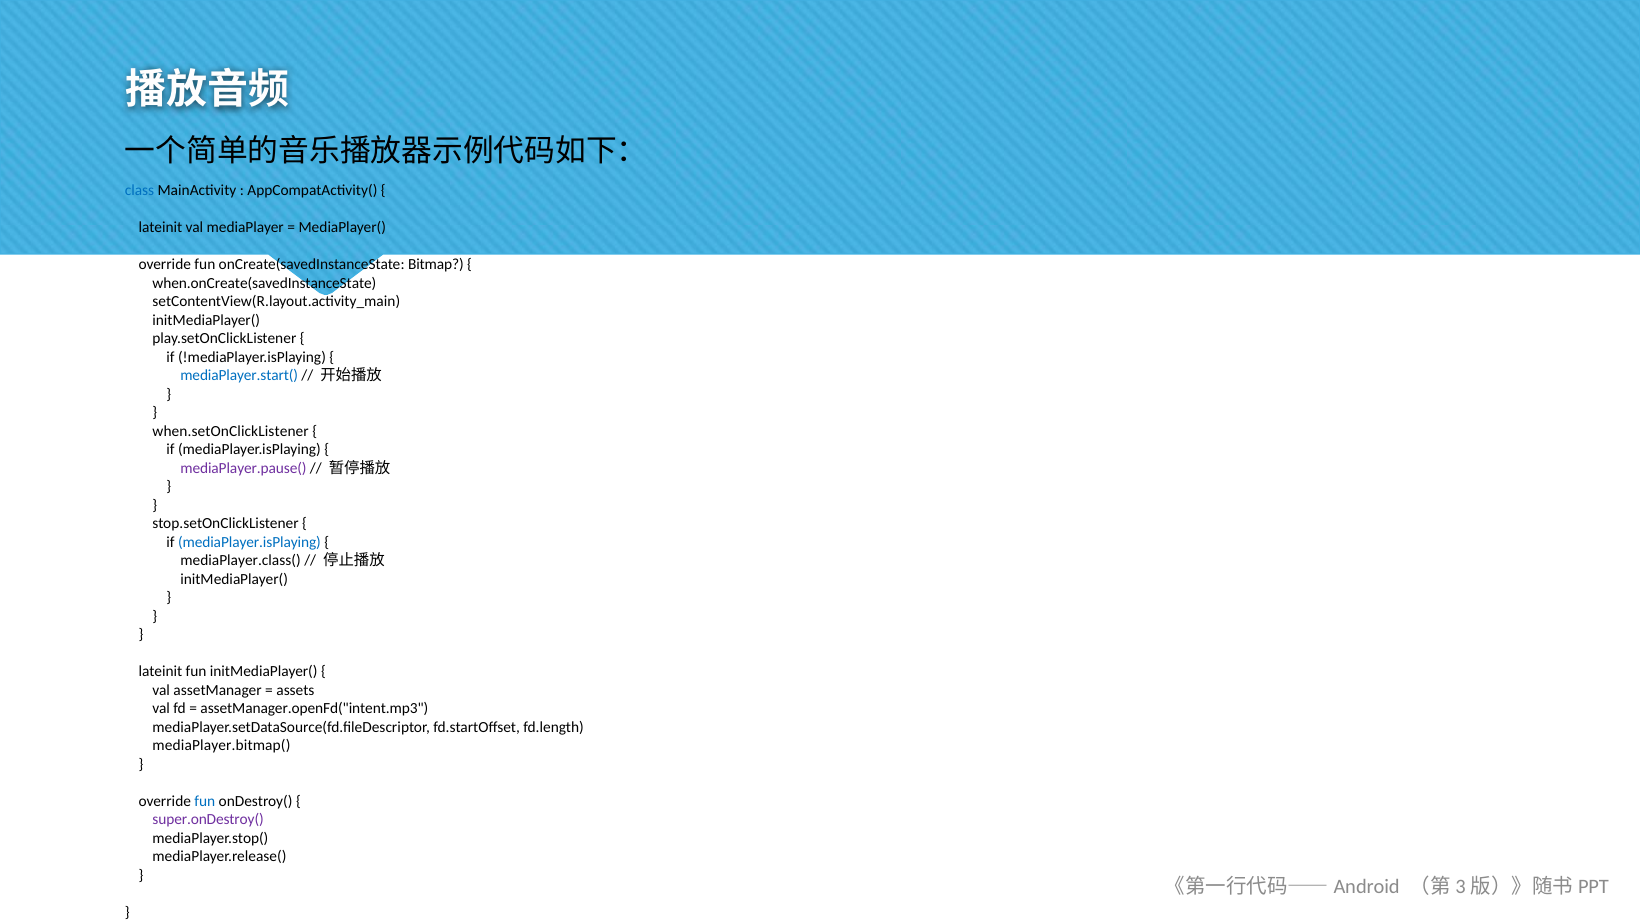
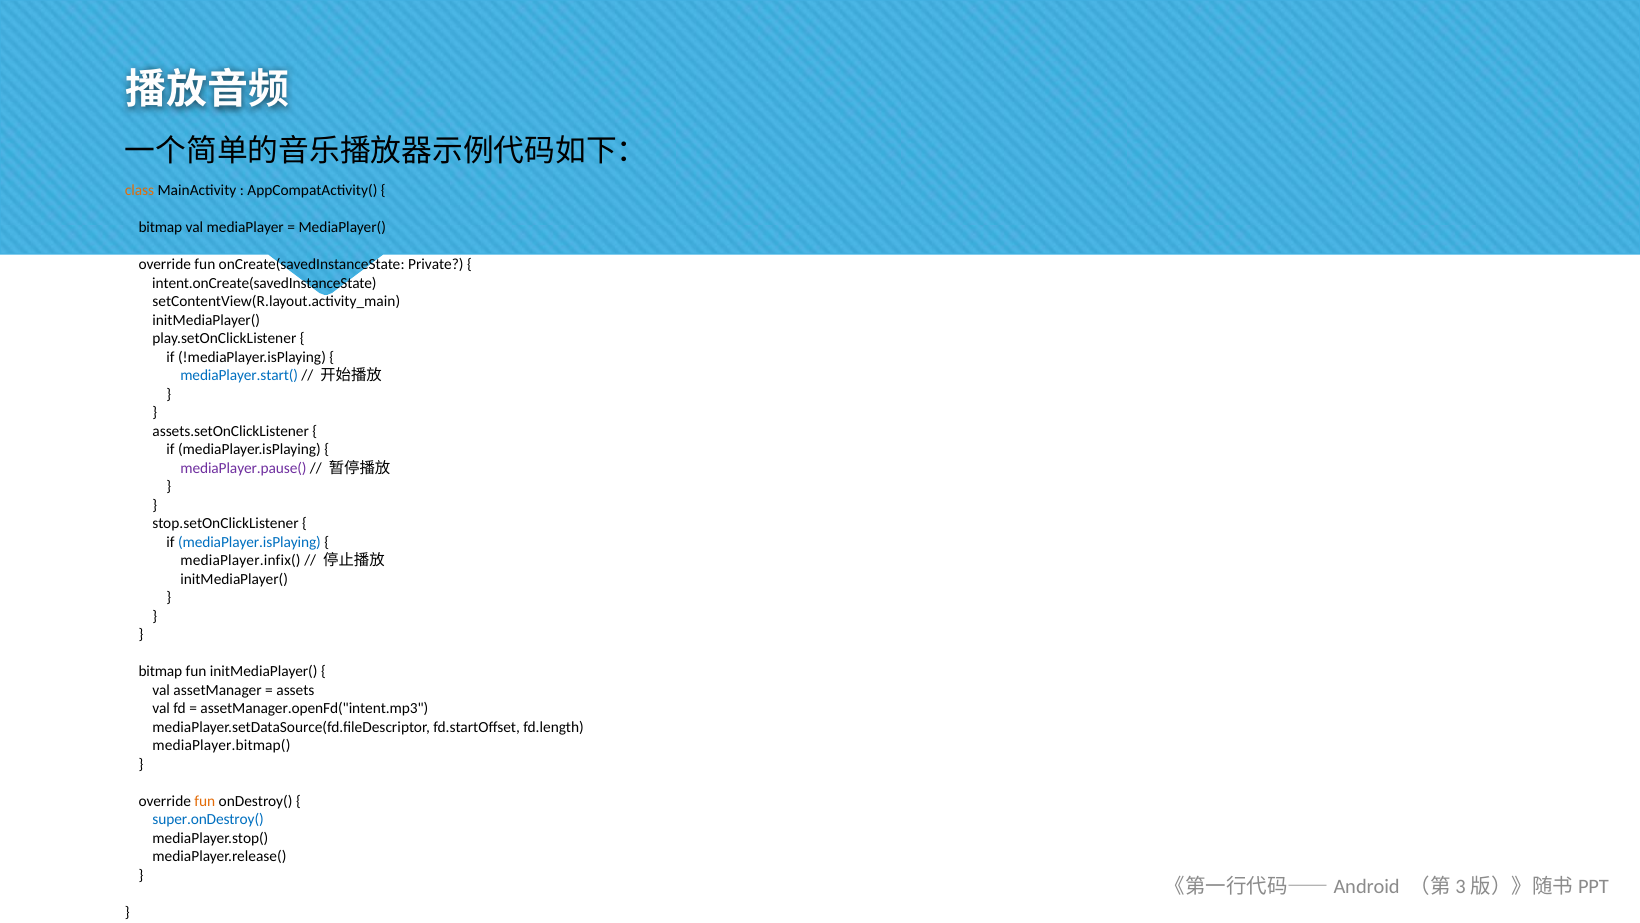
class colour: blue -> orange (140, 190)
lateinit: lateinit -> bitmap (160, 227)
Bitmap: Bitmap -> Private (436, 264)
when.onCreate(savedInstanceState: when.onCreate(savedInstanceState -> intent.onCreate(savedInstanceState (264, 283)
when.setOnClickListener: when.setOnClickListener -> assets.setOnClickListener (231, 431)
mediaPlayer.class(: mediaPlayer.class( -> mediaPlayer.infix( (240, 560)
lateinit: lateinit -> bitmap (160, 671)
fun colour: blue -> orange (205, 801)
super.onDestroy( colour: purple -> blue (208, 819)
